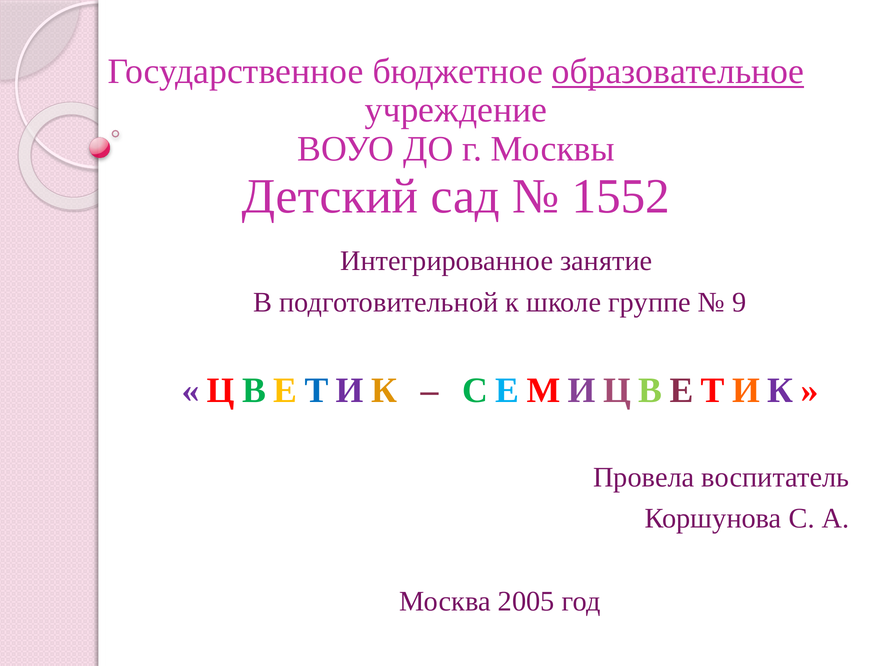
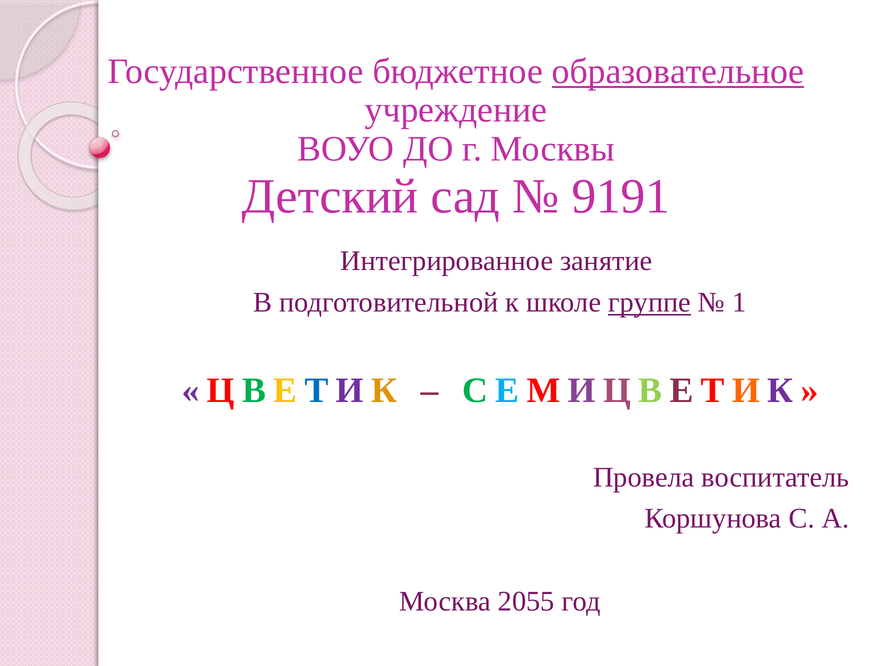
1552: 1552 -> 9191 (621, 196)
группе underline: none -> present (650, 303)
9: 9 -> 1 (739, 303)
2005: 2005 -> 2055 (526, 601)
